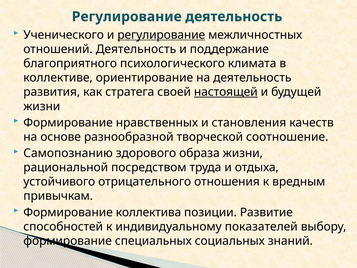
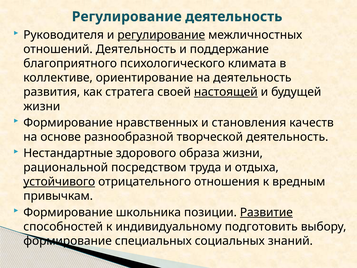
Ученического: Ученического -> Руководителя (64, 35)
творческой соотношение: соотношение -> деятельность (287, 137)
Самопознанию: Самопознанию -> Нестандартные (68, 153)
устойчивого underline: none -> present (59, 182)
коллектива: коллектива -> школьника (148, 212)
Развитие underline: none -> present (266, 212)
показателей: показателей -> подготовить (261, 226)
